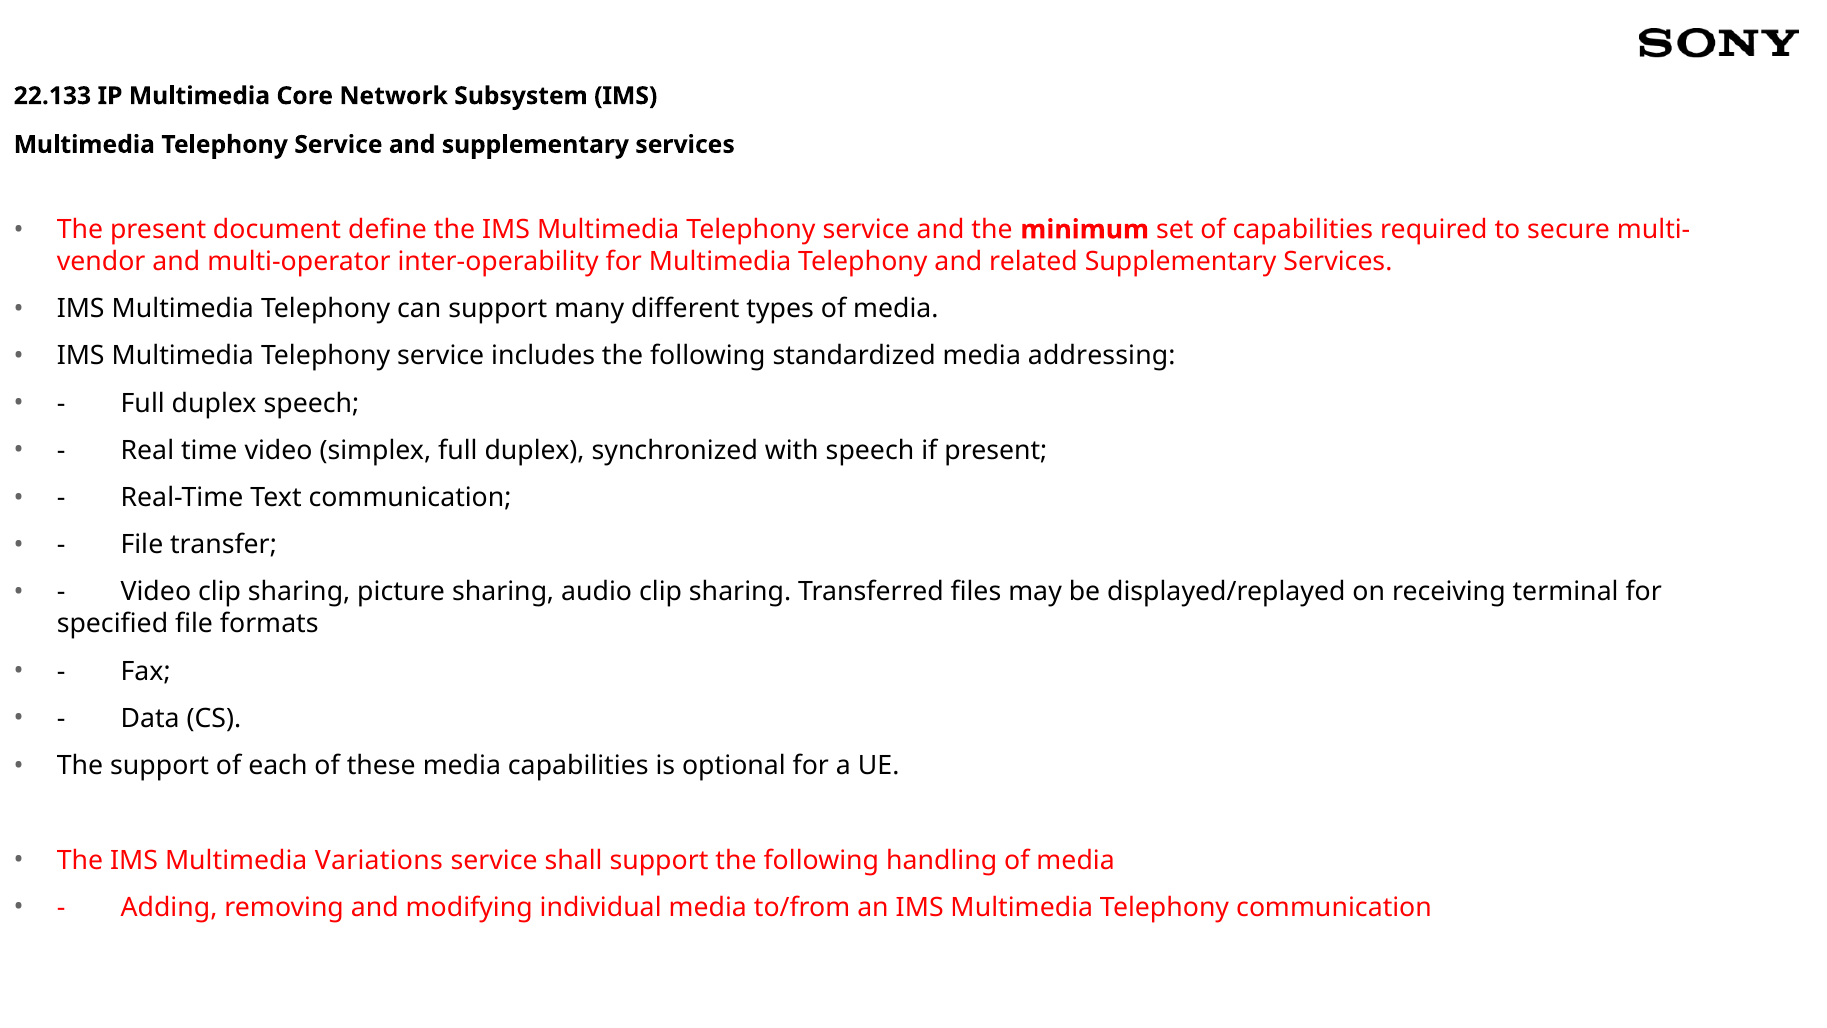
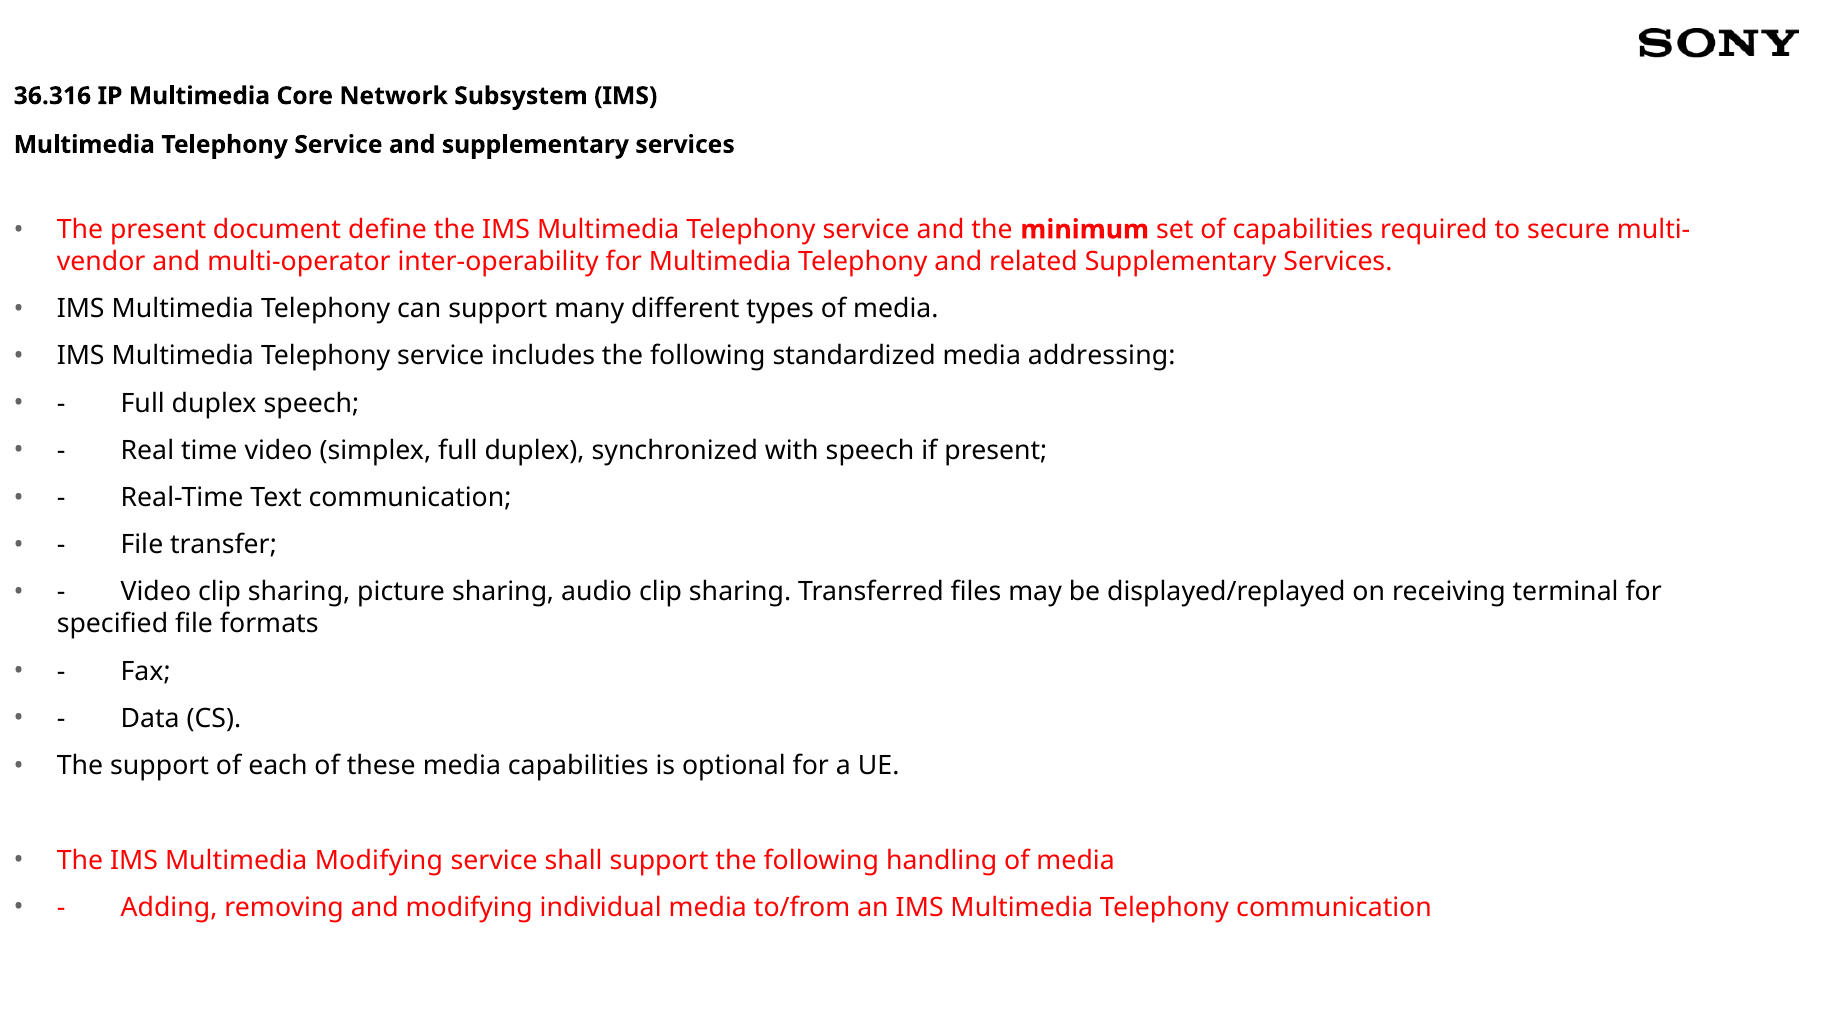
22.133: 22.133 -> 36.316 (52, 96)
Multimedia Variations: Variations -> Modifying (379, 860)
